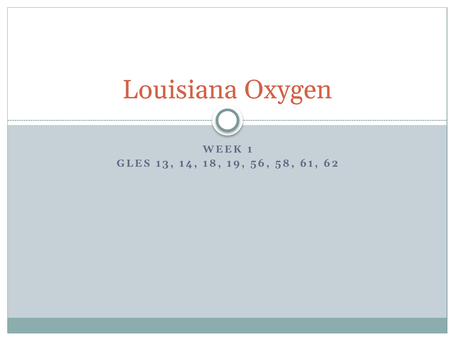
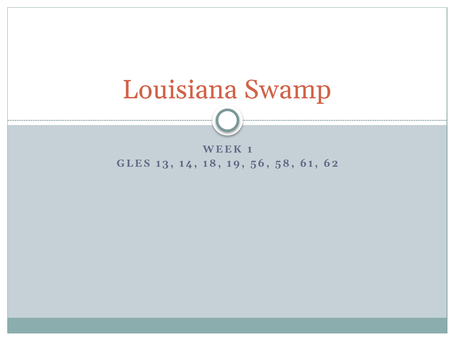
Oxygen: Oxygen -> Swamp (288, 90)
